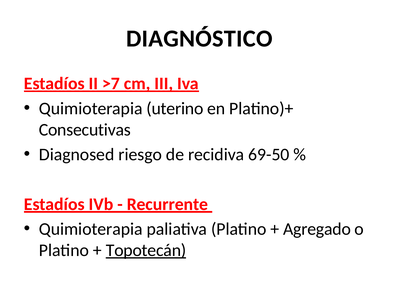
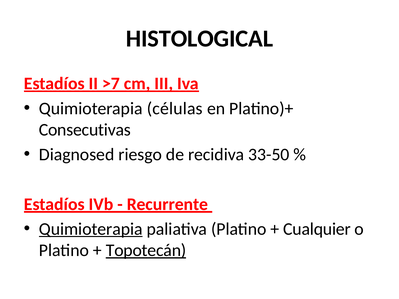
DIAGNÓSTICO: DIAGNÓSTICO -> HISTOLOGICAL (199, 39)
uterino: uterino -> células (175, 109)
69-50: 69-50 -> 33-50 (269, 155)
Quimioterapia underline: none -> present (91, 229)
Agregado: Agregado -> Cualquier (317, 229)
